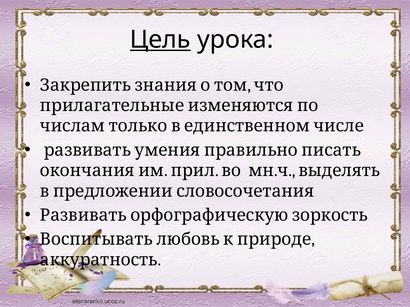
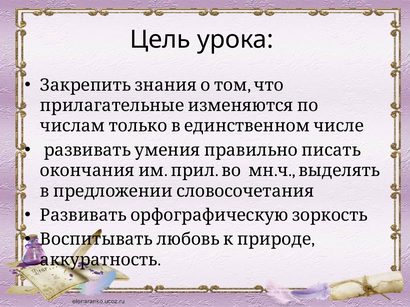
Цель underline: present -> none (160, 40)
